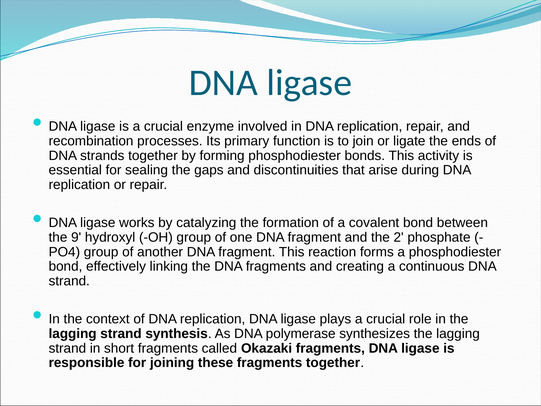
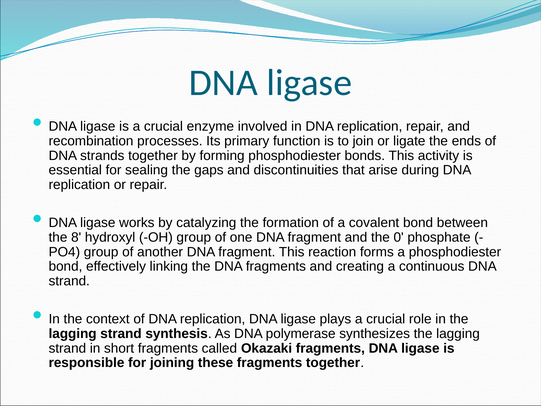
9: 9 -> 8 (76, 237)
2: 2 -> 0 (399, 237)
